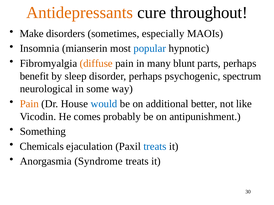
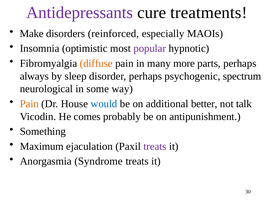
Antidepressants colour: orange -> purple (80, 13)
throughout: throughout -> treatments (209, 13)
sometimes: sometimes -> reinforced (113, 34)
mianserin: mianserin -> optimistic (85, 49)
popular colour: blue -> purple (150, 49)
blunt: blunt -> more (184, 63)
benefit: benefit -> always (34, 76)
like: like -> talk (244, 104)
Chemicals: Chemicals -> Maximum (42, 147)
treats colour: blue -> purple (155, 147)
